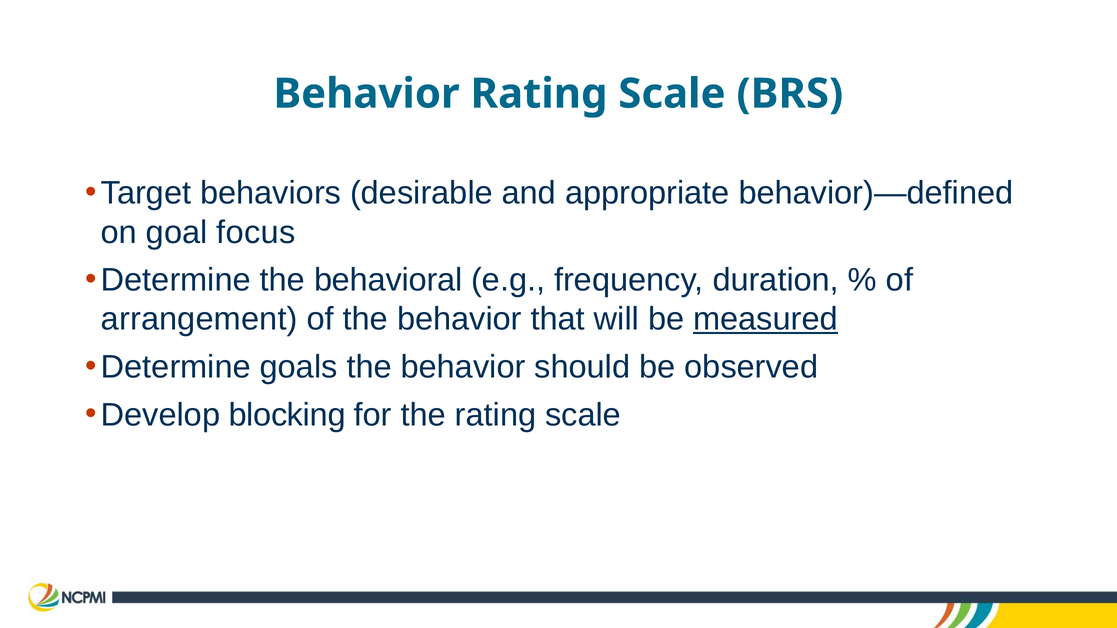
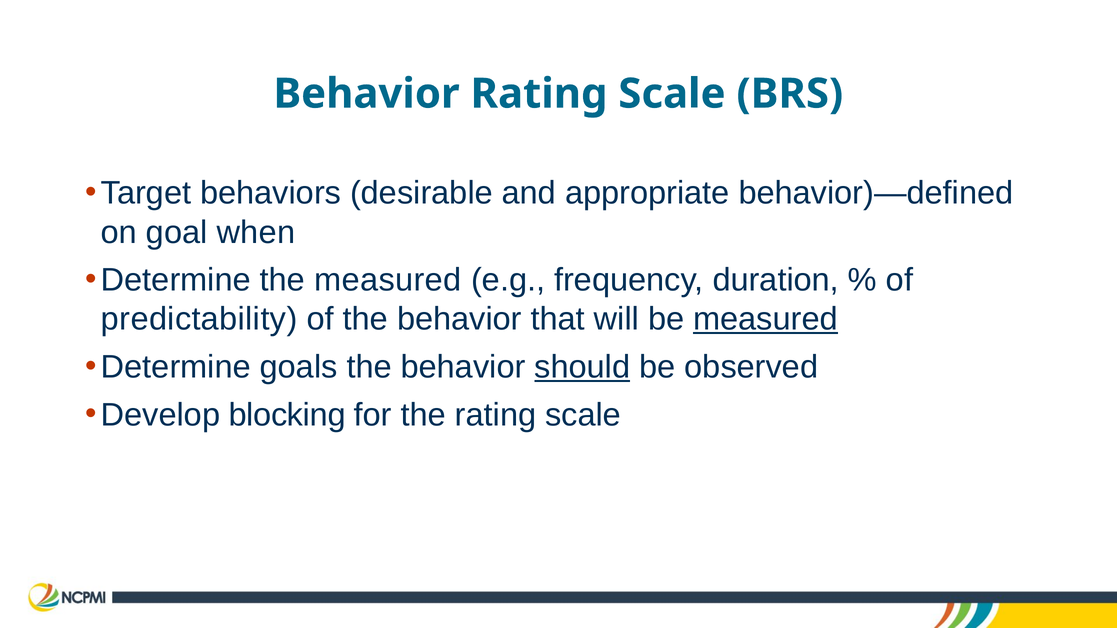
focus: focus -> when (256, 232)
the behavioral: behavioral -> measured (388, 280)
arrangement: arrangement -> predictability (199, 319)
should underline: none -> present (582, 367)
